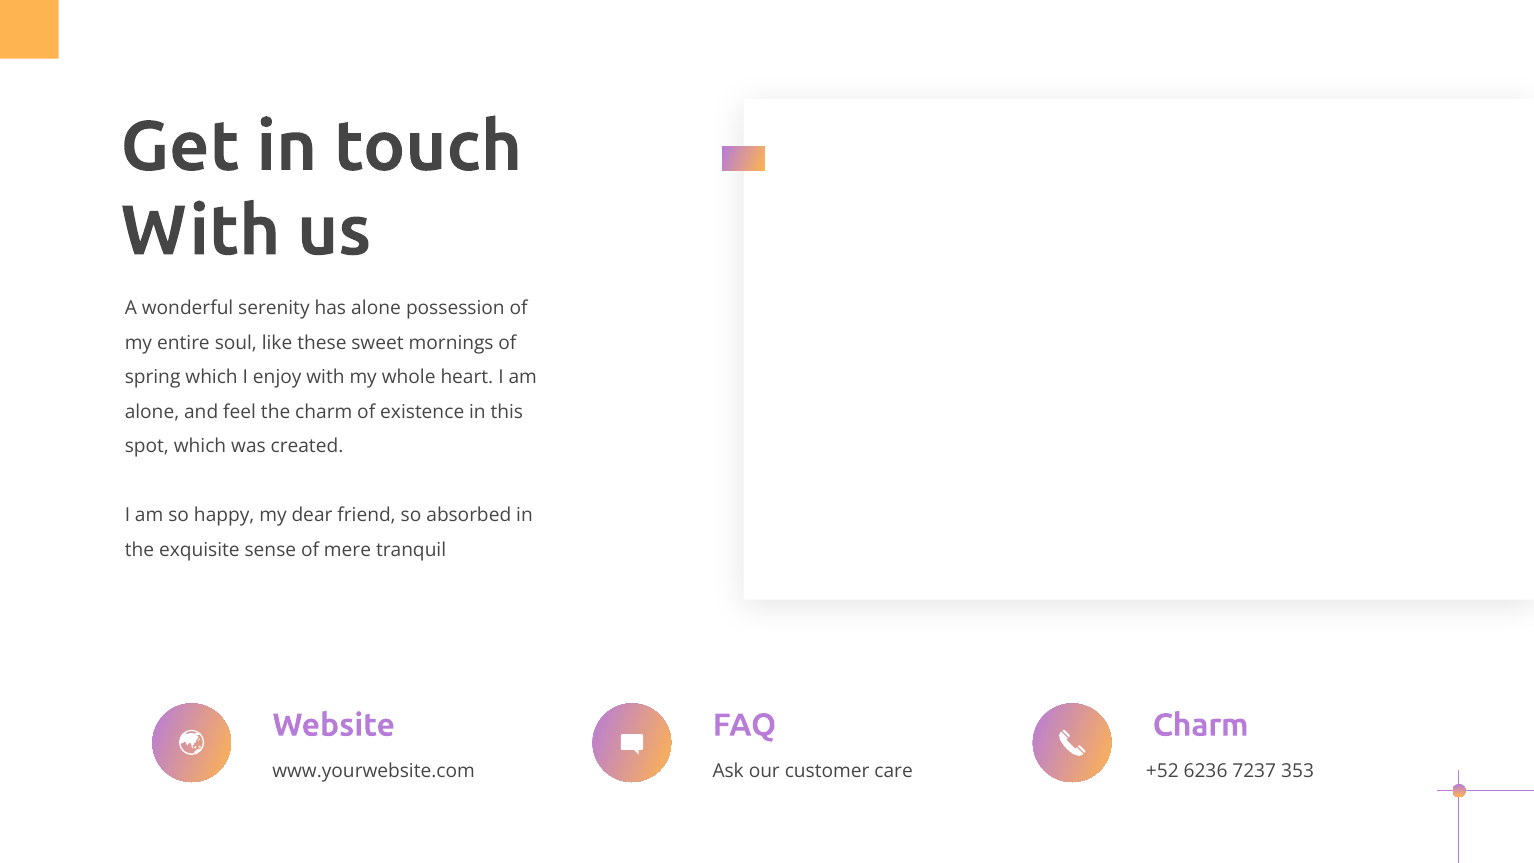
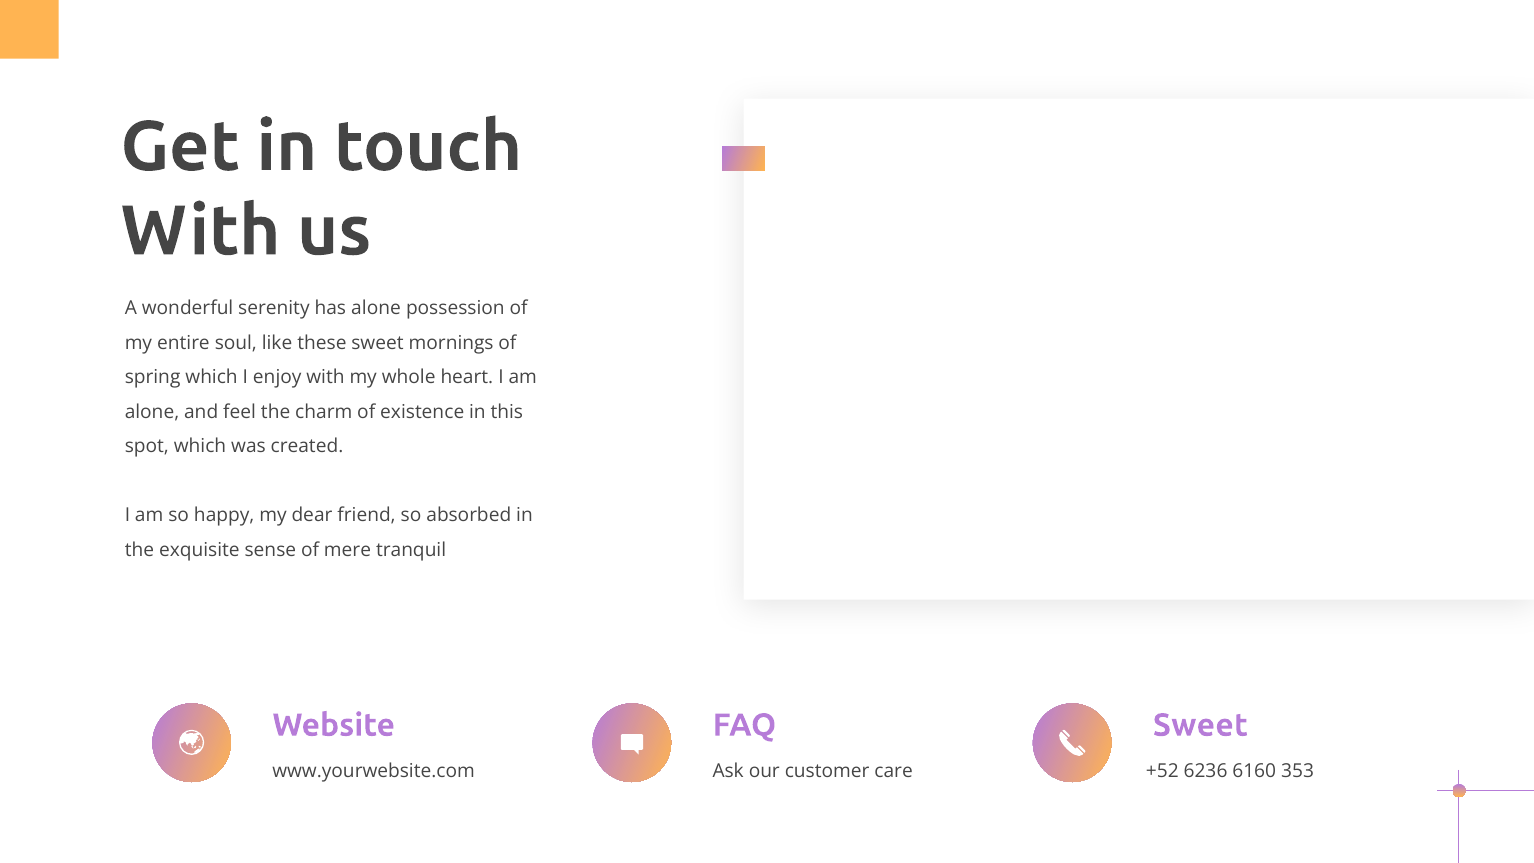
FAQ Charm: Charm -> Sweet (1200, 725)
7237: 7237 -> 6160 (1254, 771)
